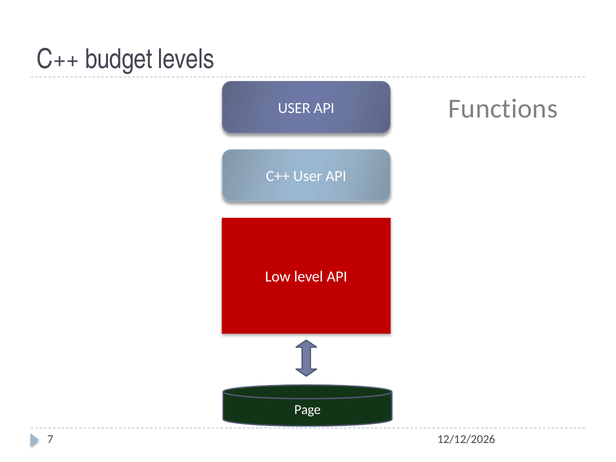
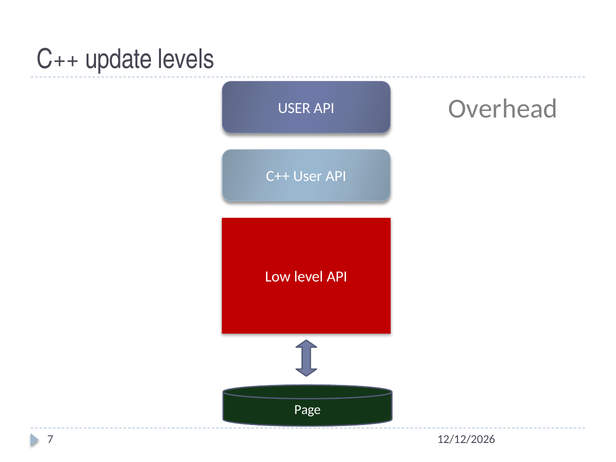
budget: budget -> update (119, 59)
Functions: Functions -> Overhead (503, 109)
